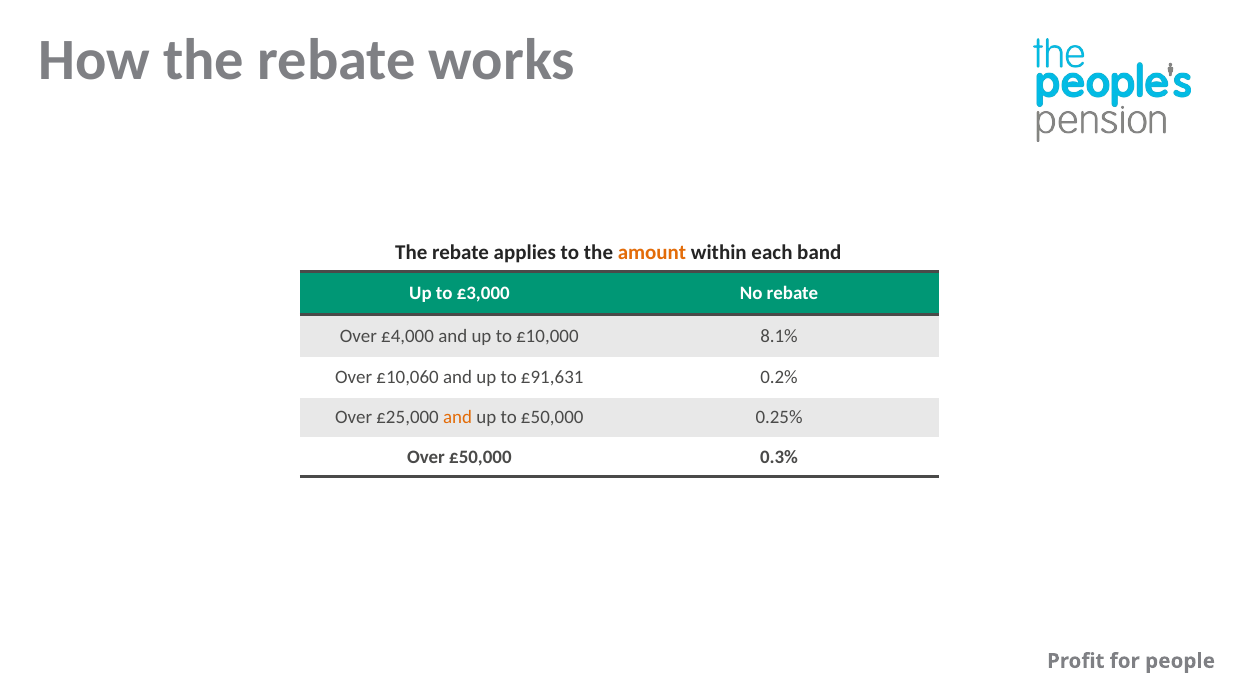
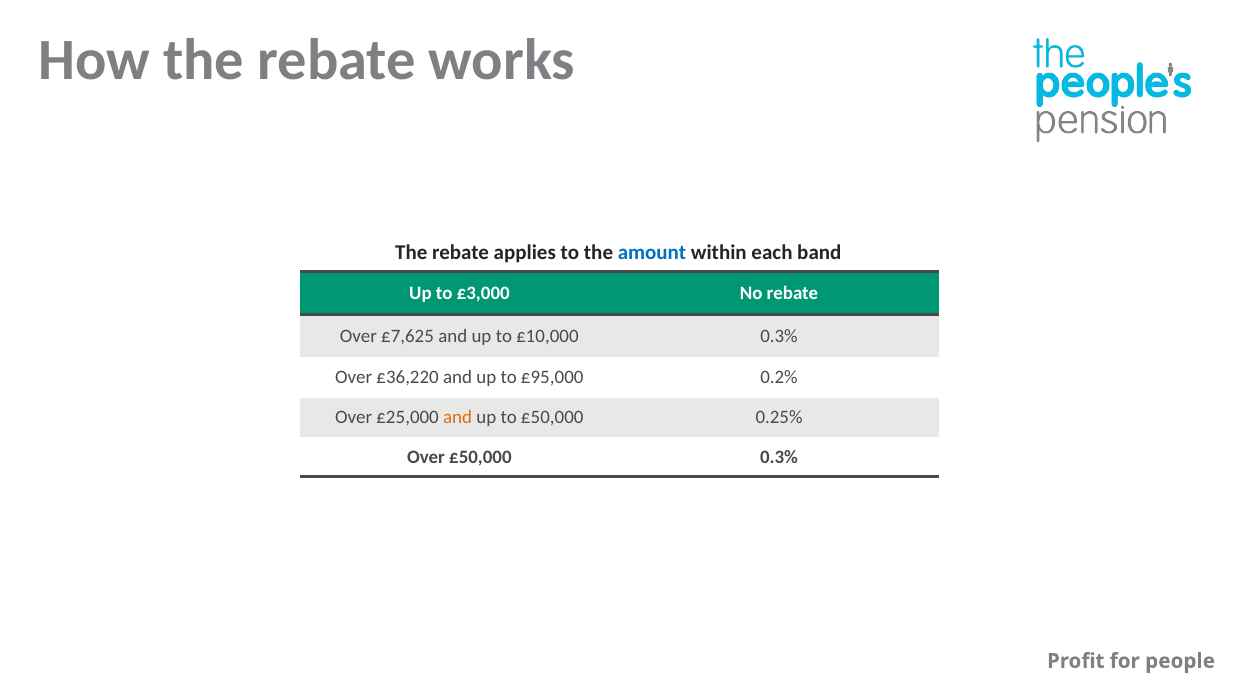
amount colour: orange -> blue (652, 253)
£4,000: £4,000 -> £7,625 (408, 336)
£10,000 8.1%: 8.1% -> 0.3% (779, 336)
£10,060: £10,060 -> £36,220 (408, 378)
£91,631: £91,631 -> £95,000 (552, 378)
